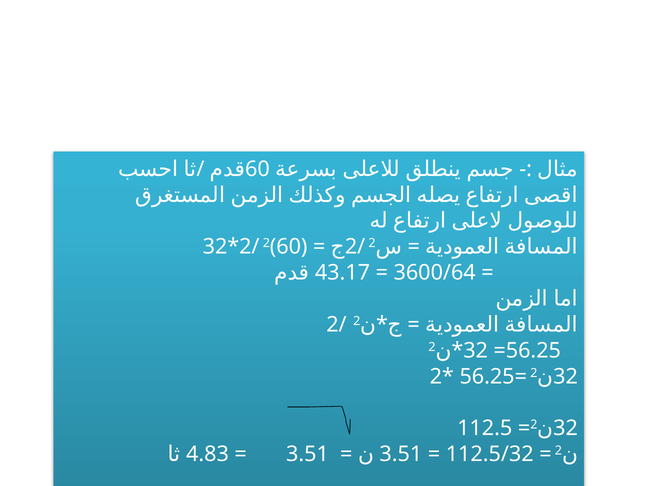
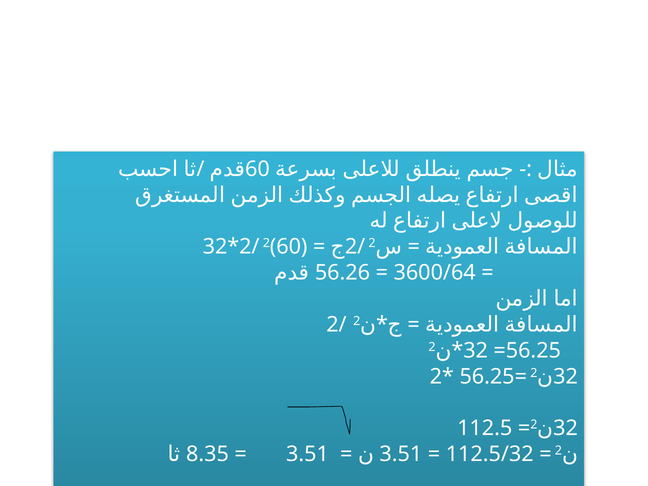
43.17: 43.17 -> 56.26 (342, 273)
4.83: 4.83 -> 8.35 (207, 454)
